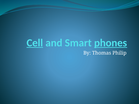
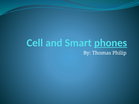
Cell underline: present -> none (35, 43)
